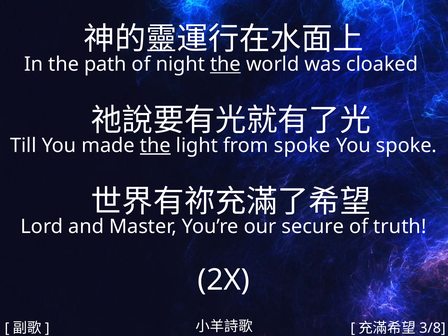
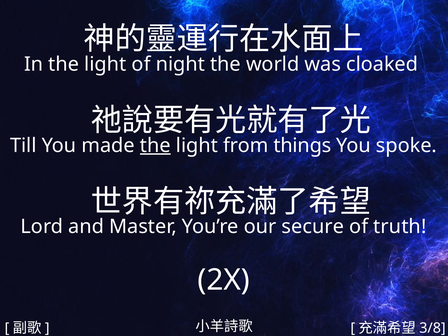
In the path: path -> light (105, 64)
the underline: present -> none (225, 64)
from spoke: spoke -> things (302, 145)
